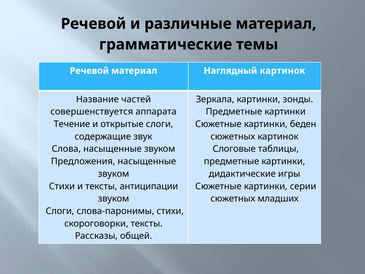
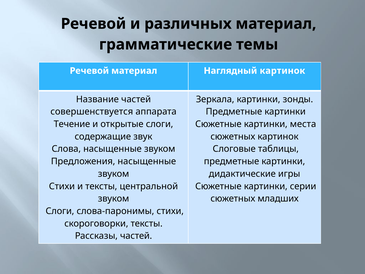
различные: различные -> различных (188, 24)
беден: беден -> места (303, 124)
антиципации: антиципации -> центральной (149, 186)
Рассказы общей: общей -> частей (136, 236)
